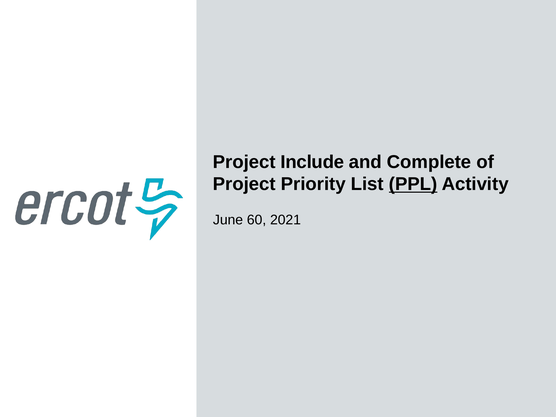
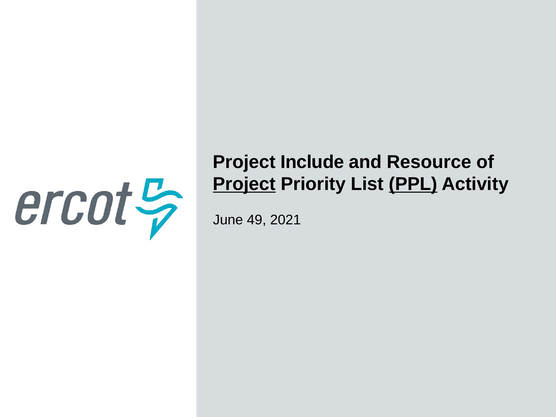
Complete: Complete -> Resource (429, 162)
Project underline: none -> present (244, 184)
60: 60 -> 49 (257, 220)
